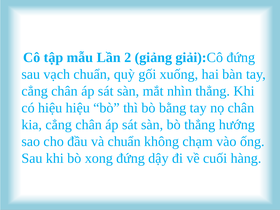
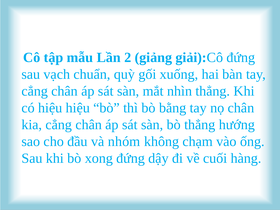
và chuẩn: chuẩn -> nhóm (124, 141)
